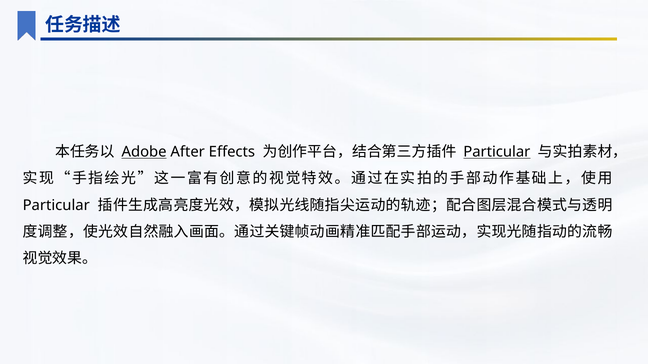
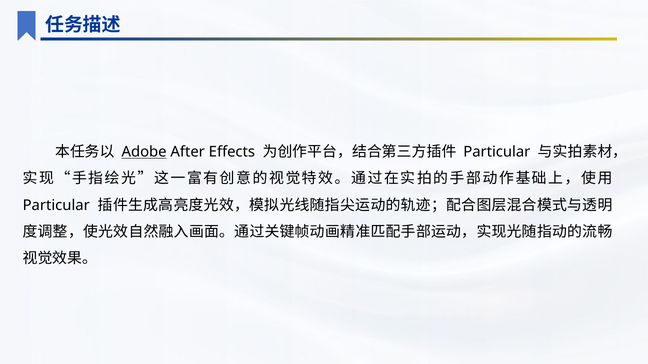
Particular underline: present -> none (497, 152)
